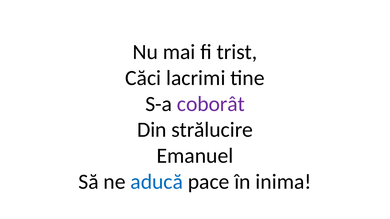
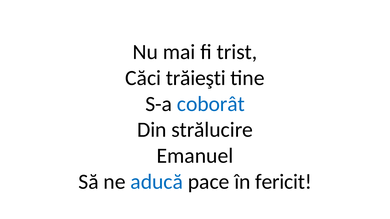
lacrimi: lacrimi -> trăieşti (196, 78)
coborât colour: purple -> blue (211, 104)
inima: inima -> fericit (284, 182)
